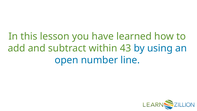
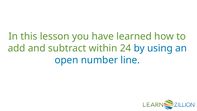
43: 43 -> 24 (126, 48)
